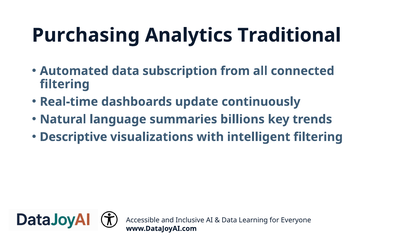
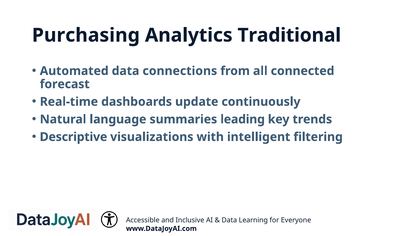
subscription: subscription -> connections (180, 71)
filtering: filtering -> forecast (65, 84)
billions: billions -> leading (243, 119)
